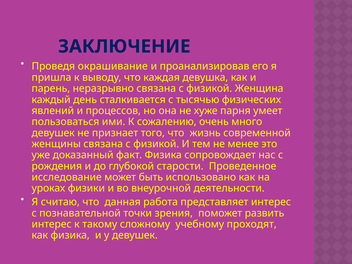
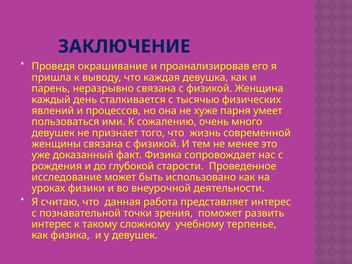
проходят: проходят -> терпенье (252, 224)
